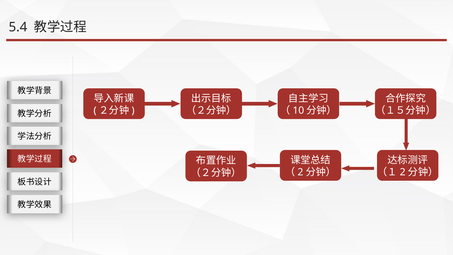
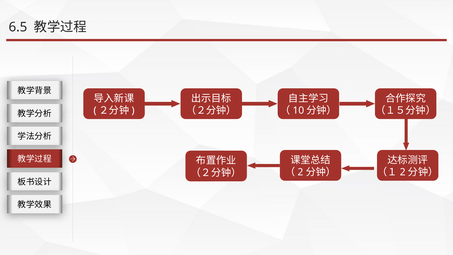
5.4: 5.4 -> 6.5 (18, 27)
